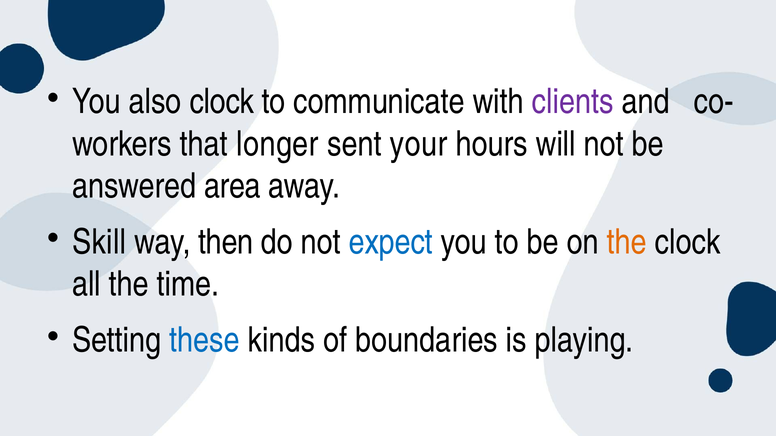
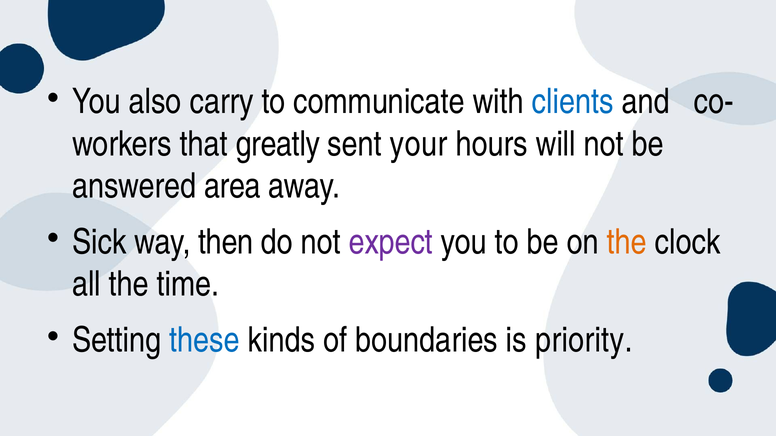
also clock: clock -> carry (222, 102)
clients colour: purple -> blue (573, 102)
longer: longer -> greatly (278, 144)
Skill: Skill -> Sick (99, 242)
expect colour: blue -> purple (391, 242)
playing: playing -> priority (584, 341)
